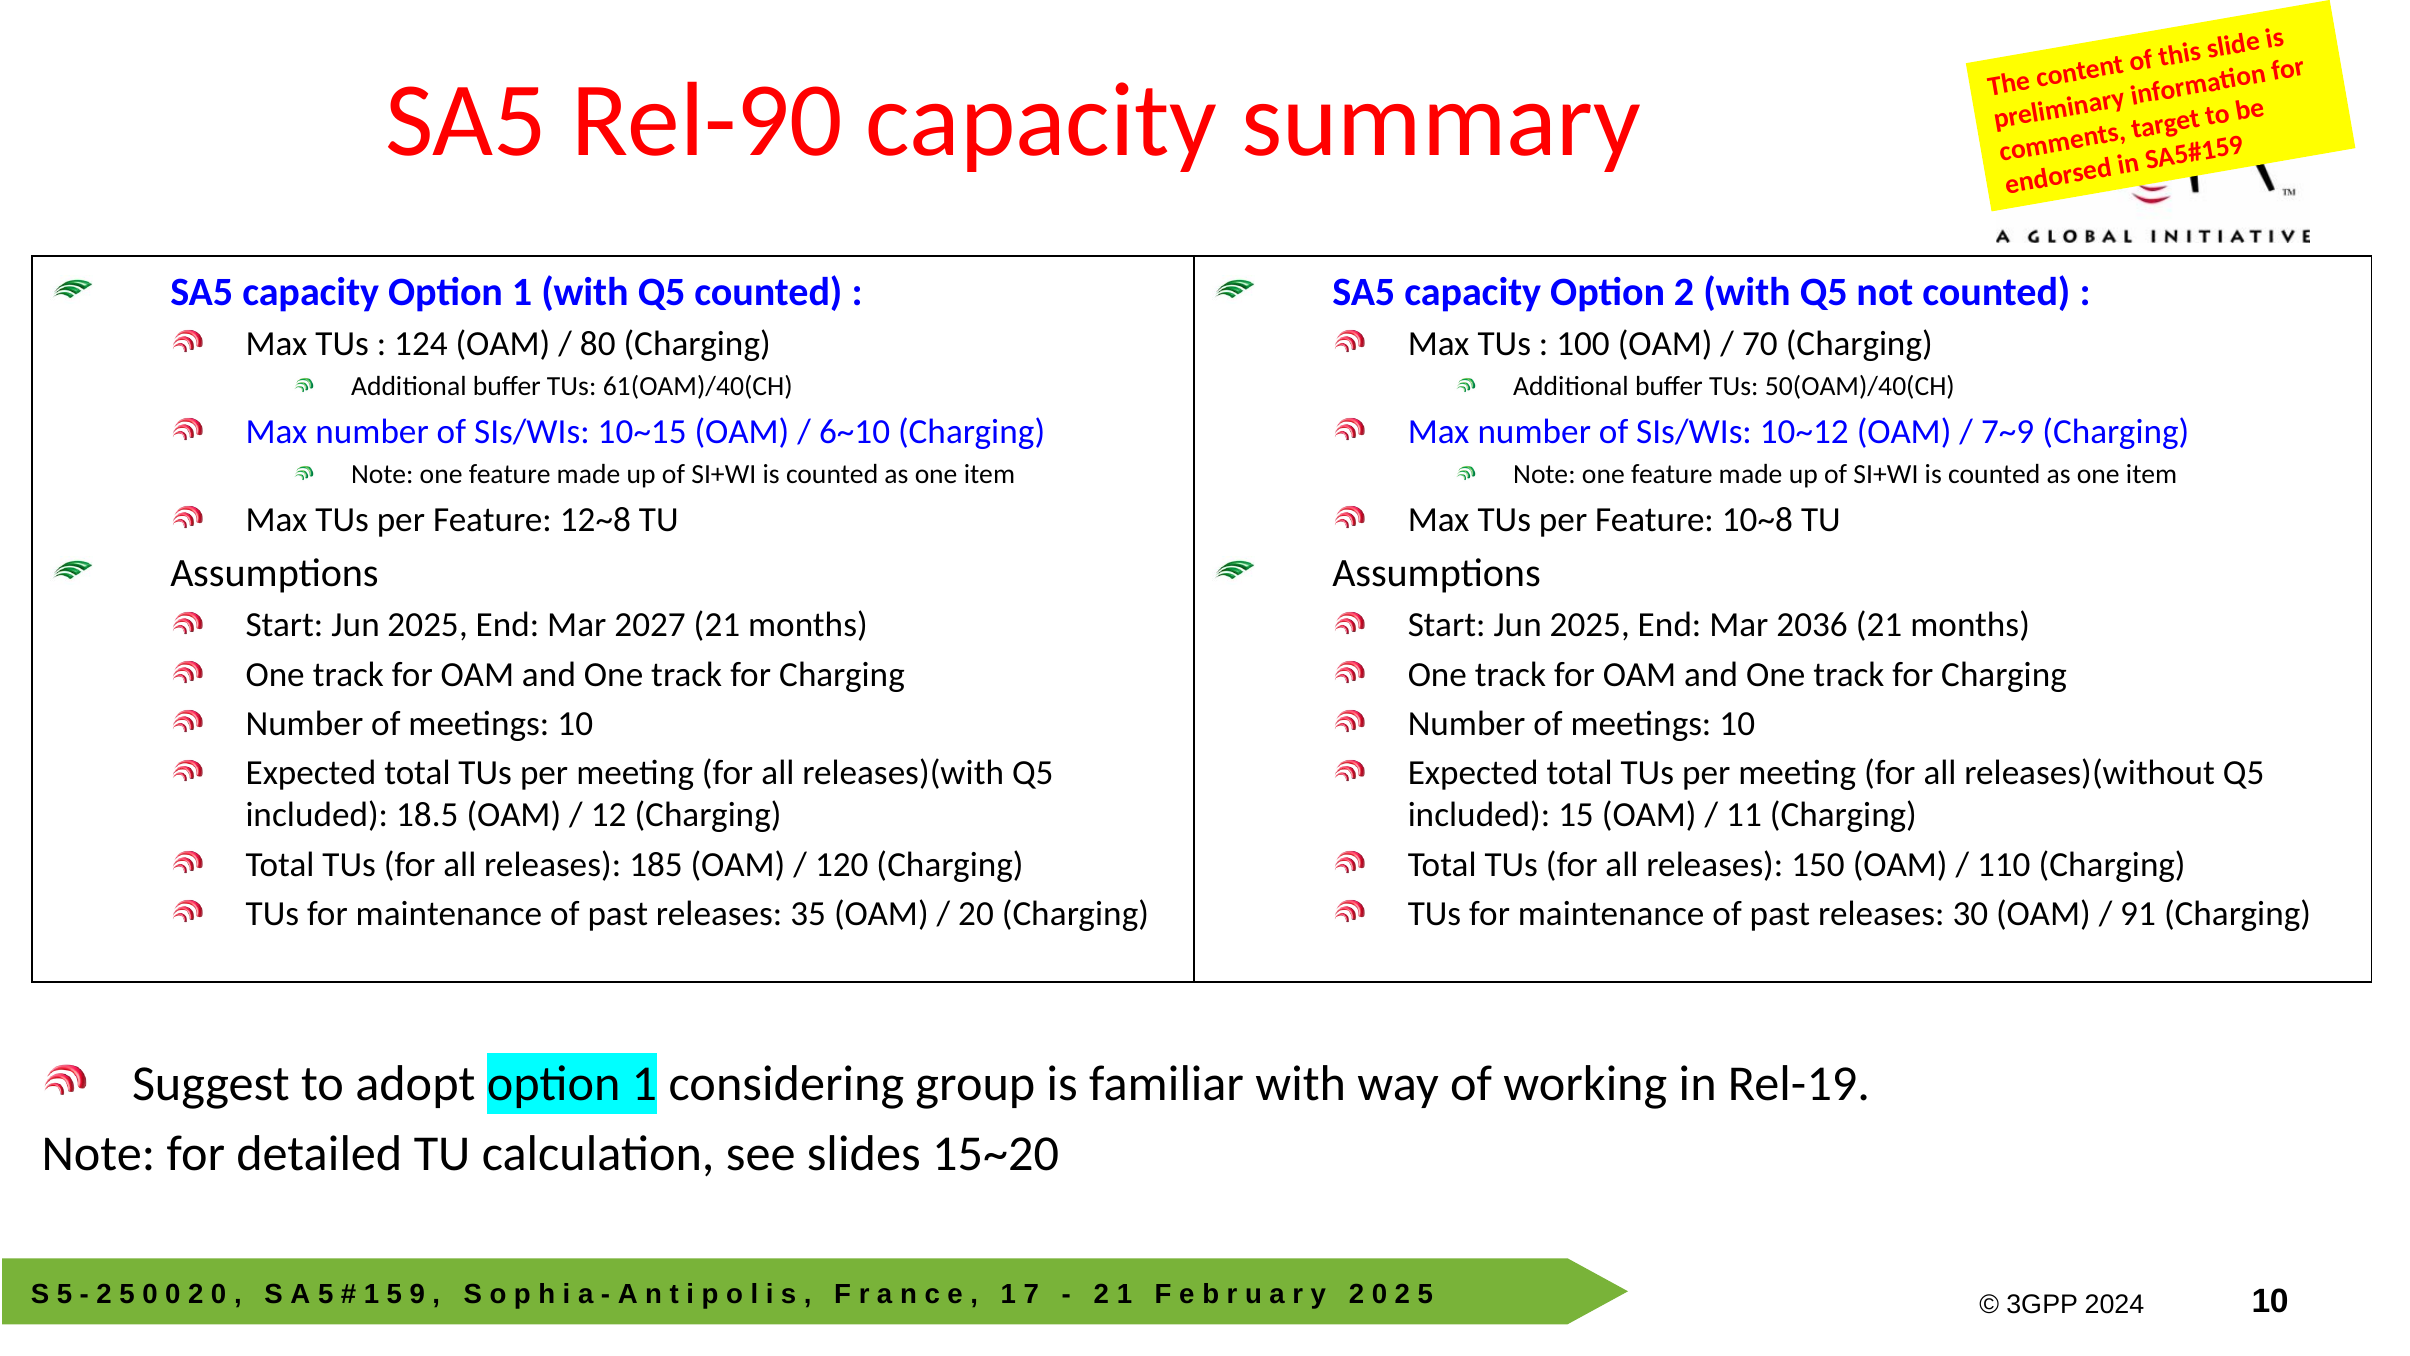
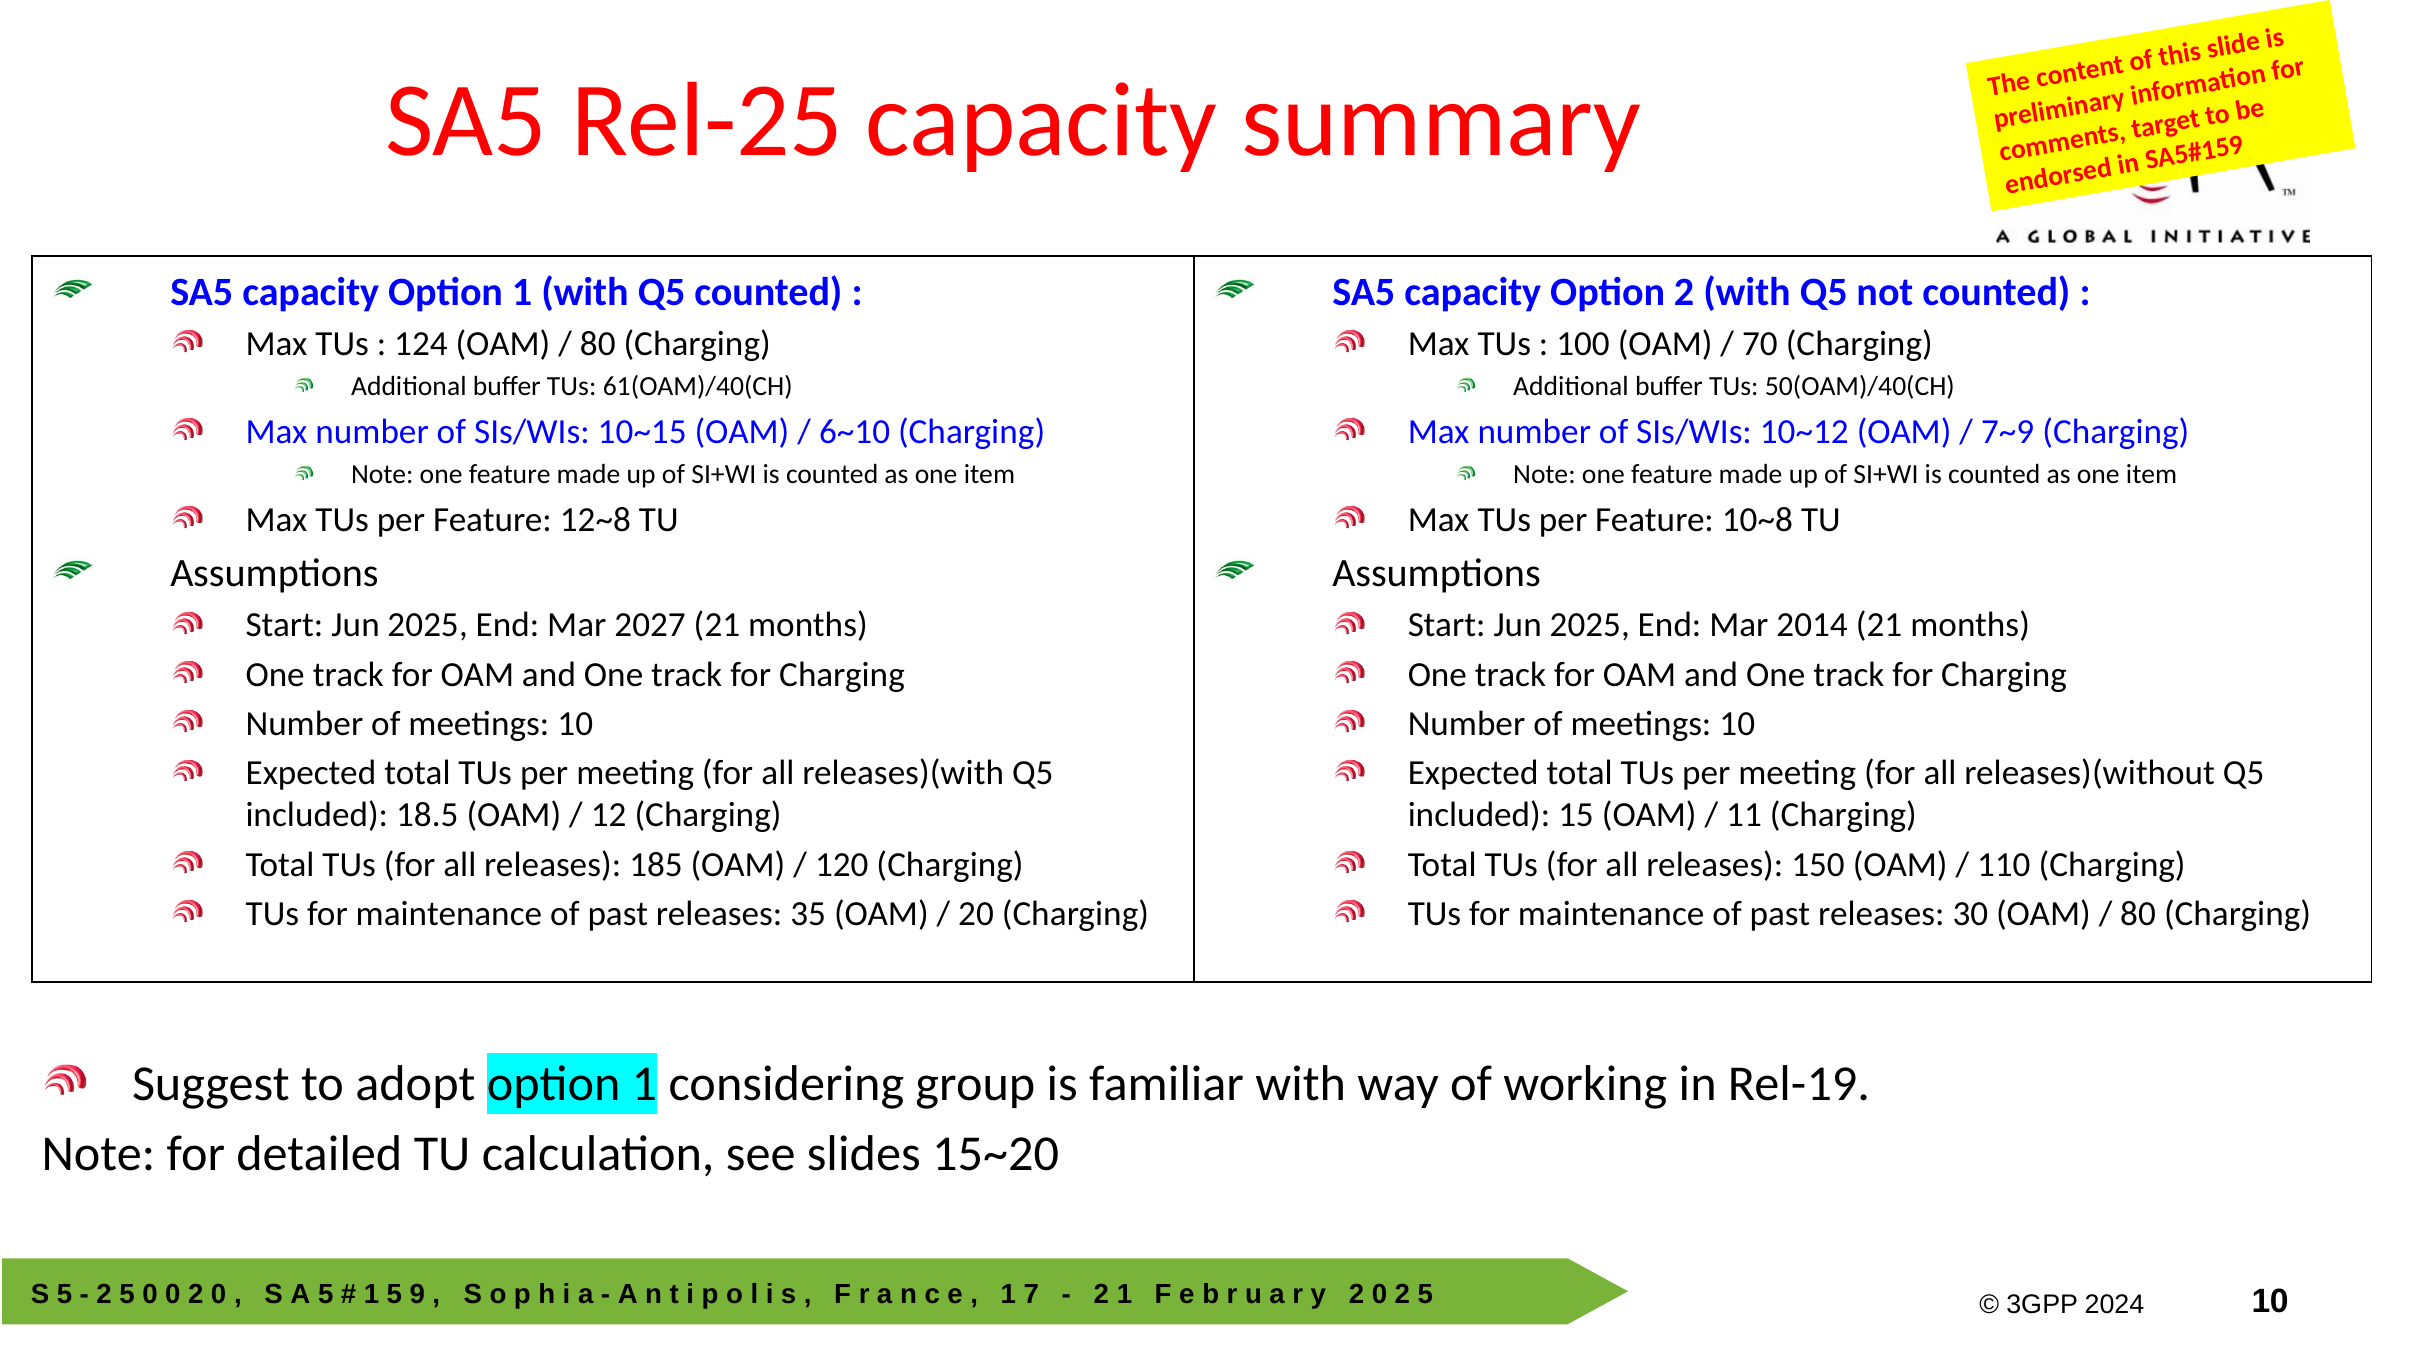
Rel-90: Rel-90 -> Rel-25 (707, 120)
2036: 2036 -> 2014 (1812, 625)
91: 91 -> 80 (2138, 914)
